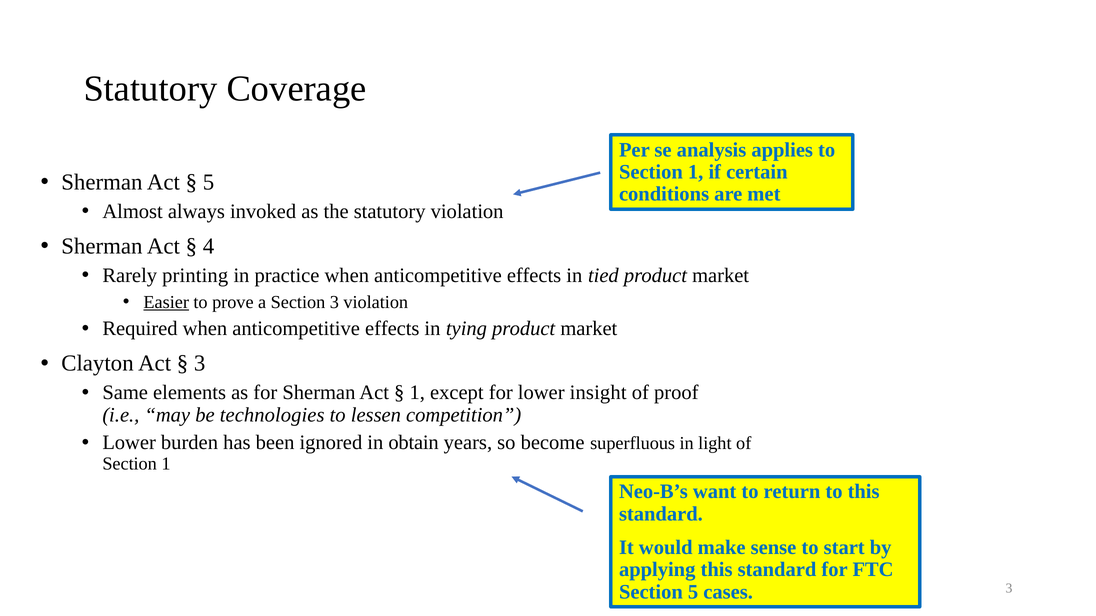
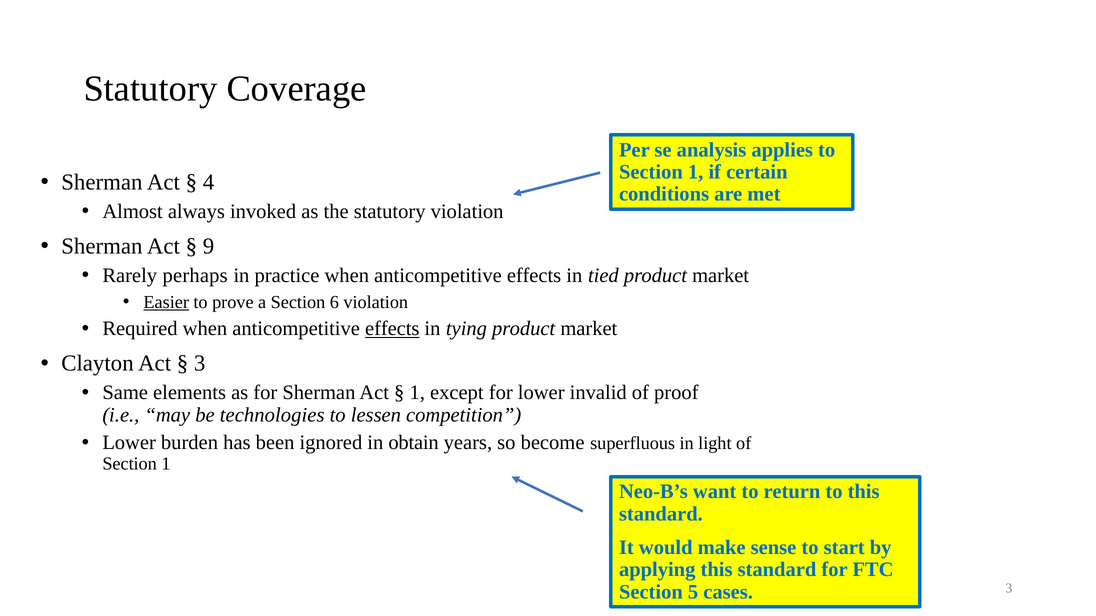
5: 5 -> 4 (209, 182)
4: 4 -> 9 (209, 246)
printing: printing -> perhaps (195, 276)
Section 3: 3 -> 6 (334, 302)
effects underline: none -> present (392, 329)
insight: insight -> invalid (598, 393)
